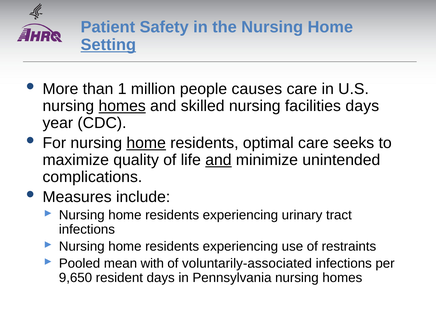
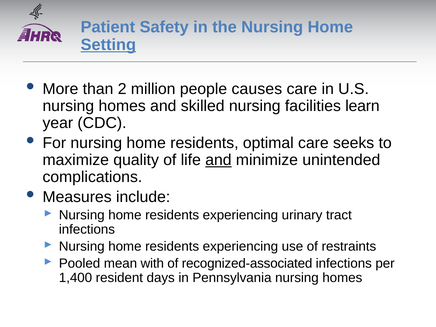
1: 1 -> 2 (122, 89)
homes underline: present -> none (122, 106)
facilities days: days -> learn (362, 106)
home underline: present -> none (146, 143)
voluntarily-associated: voluntarily-associated -> recognized-associated (247, 263)
9,650: 9,650 -> 1,400 (75, 278)
